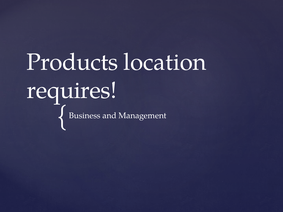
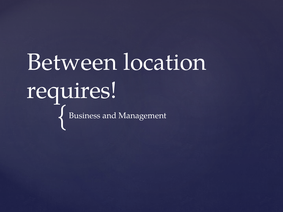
Products: Products -> Between (72, 62)
